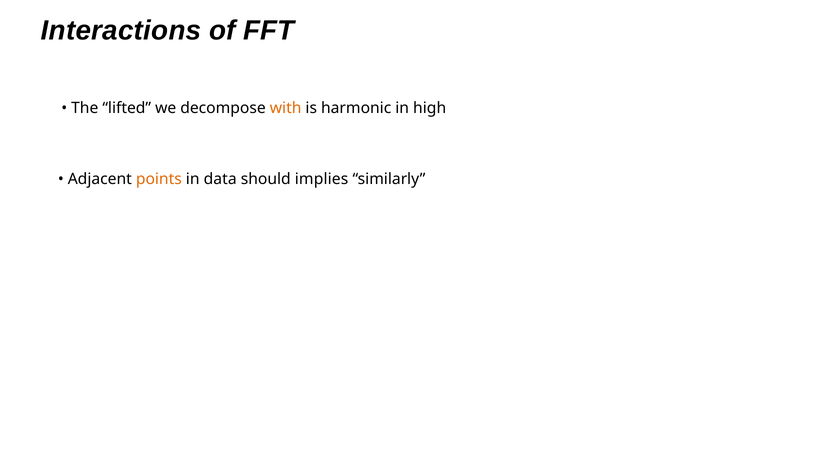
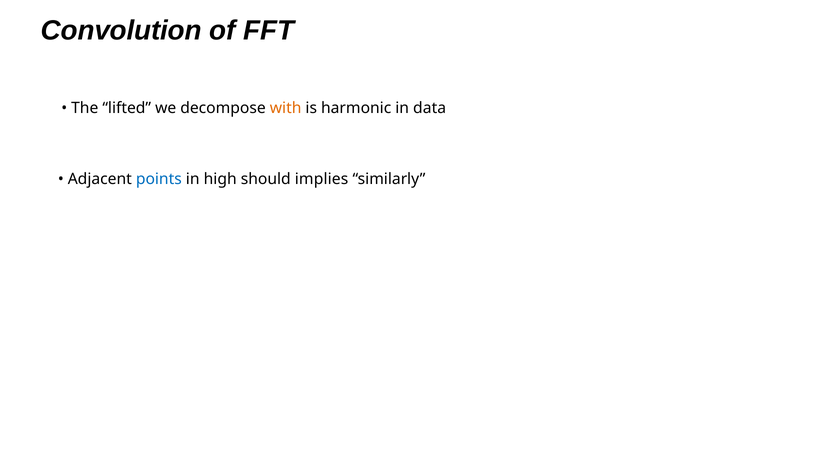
Interactions: Interactions -> Convolution (121, 31)
high: high -> data (430, 108)
points colour: orange -> blue (159, 179)
data: data -> high (220, 179)
